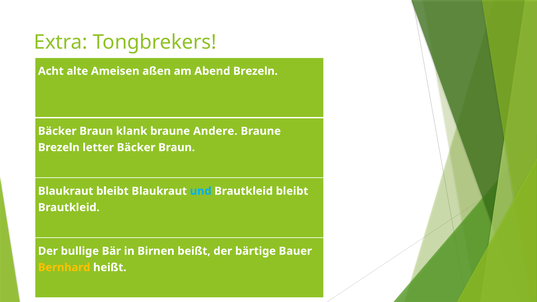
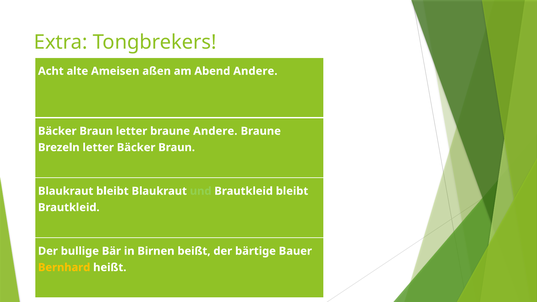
Abend Brezeln: Brezeln -> Andere (255, 71)
Braun klank: klank -> letter (132, 131)
und colour: light blue -> light green (201, 191)
